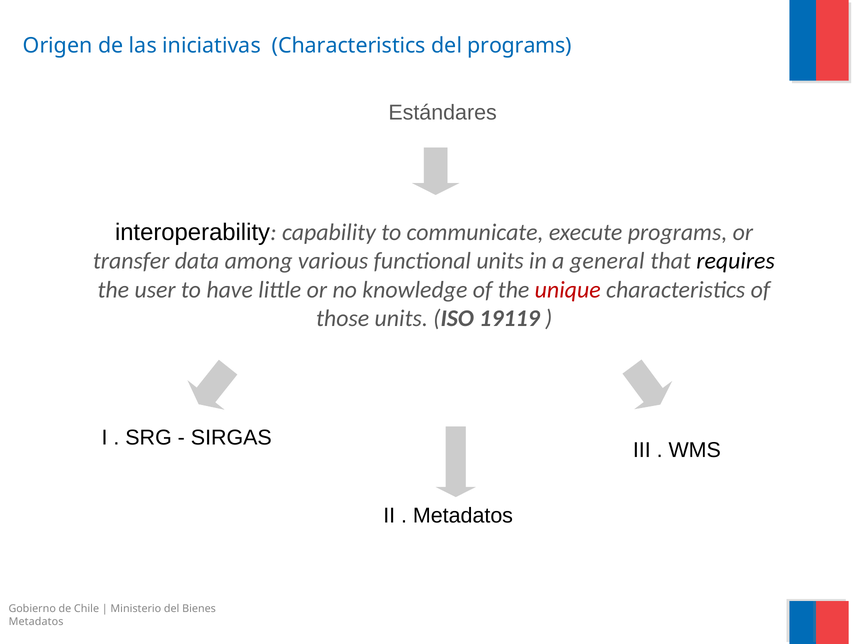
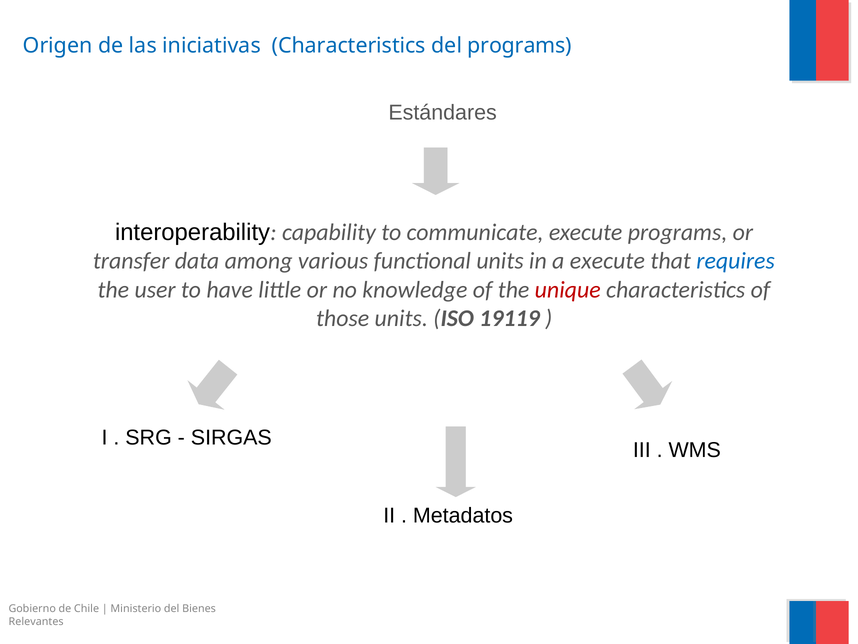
a general: general -> execute (607, 261)
requires colour: black -> blue (736, 261)
Metadatos: Metadatos -> Relevantes (36, 621)
